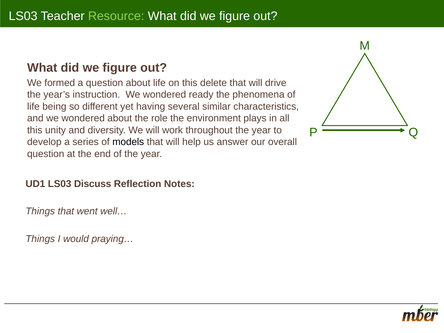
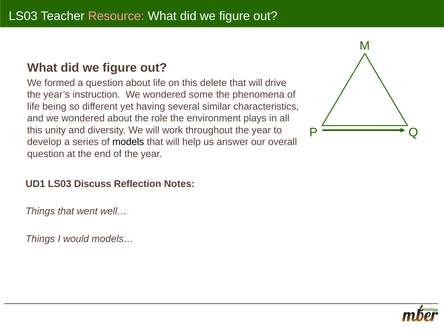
Resource colour: light green -> pink (116, 16)
ready: ready -> some (201, 95)
praying…: praying… -> models… (113, 239)
